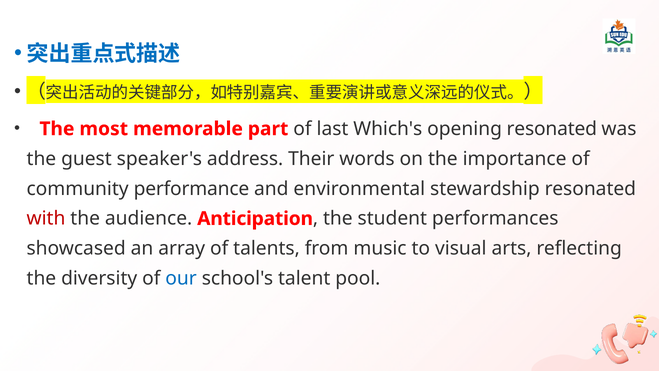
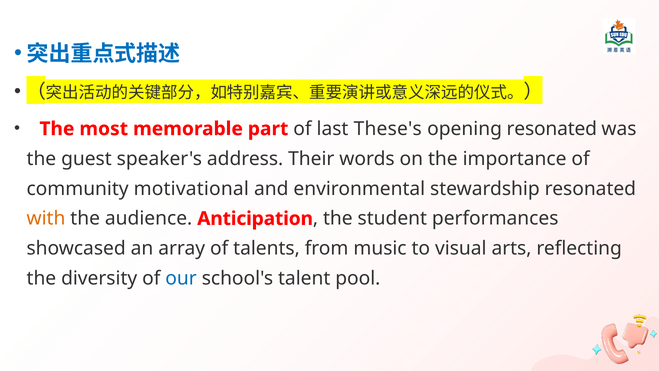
Which's: Which's -> These's (388, 129)
performance: performance -> motivational (191, 189)
with colour: red -> orange (46, 218)
